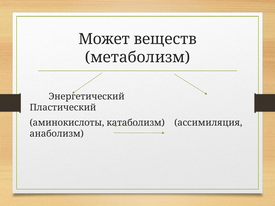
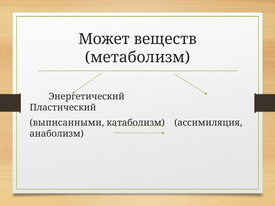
аминокислоты: аминокислоты -> выписанными (67, 123)
